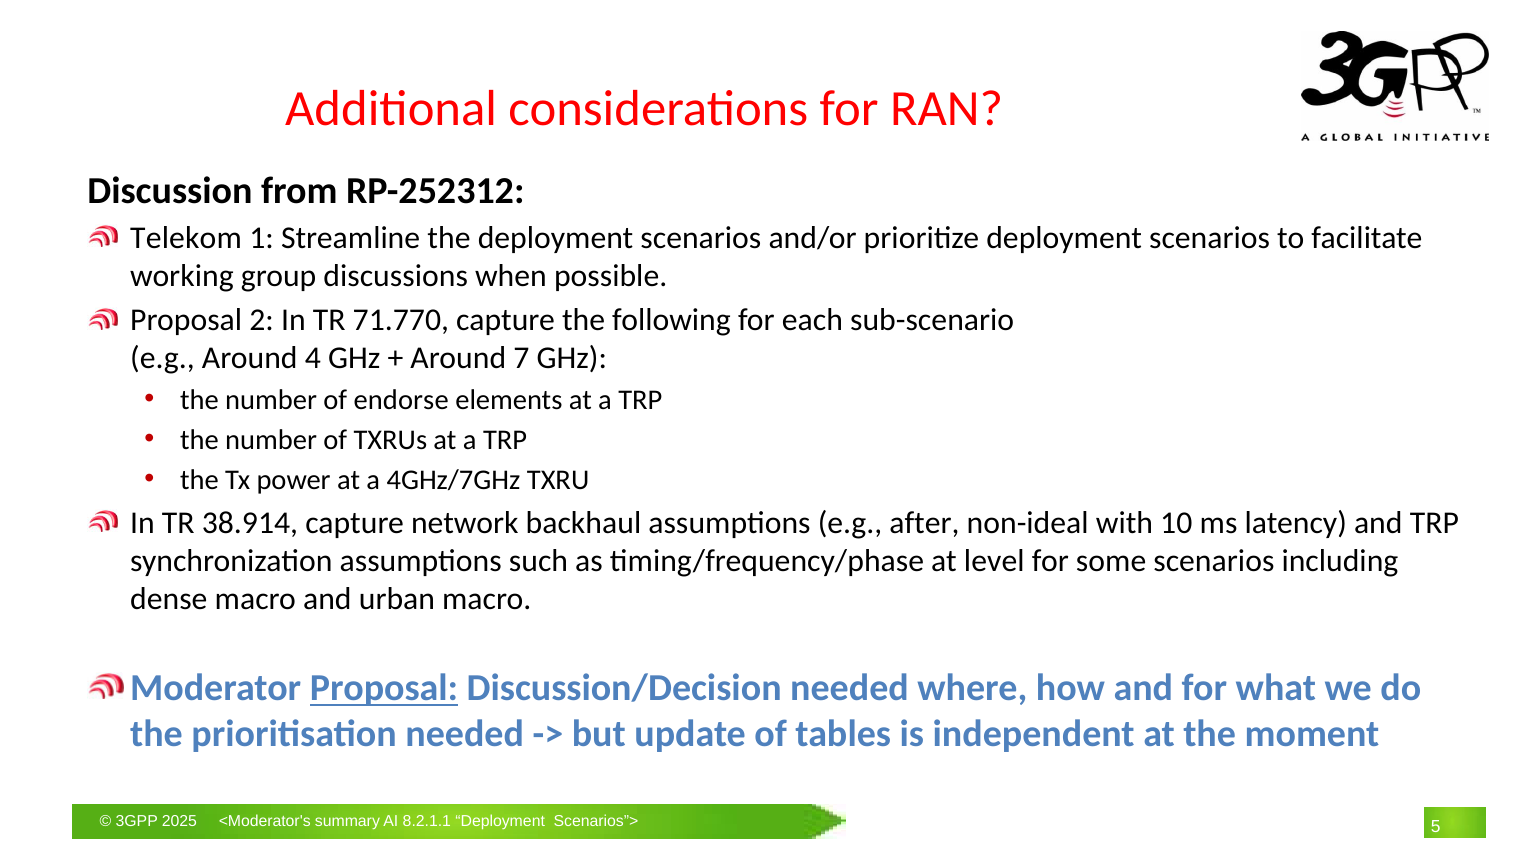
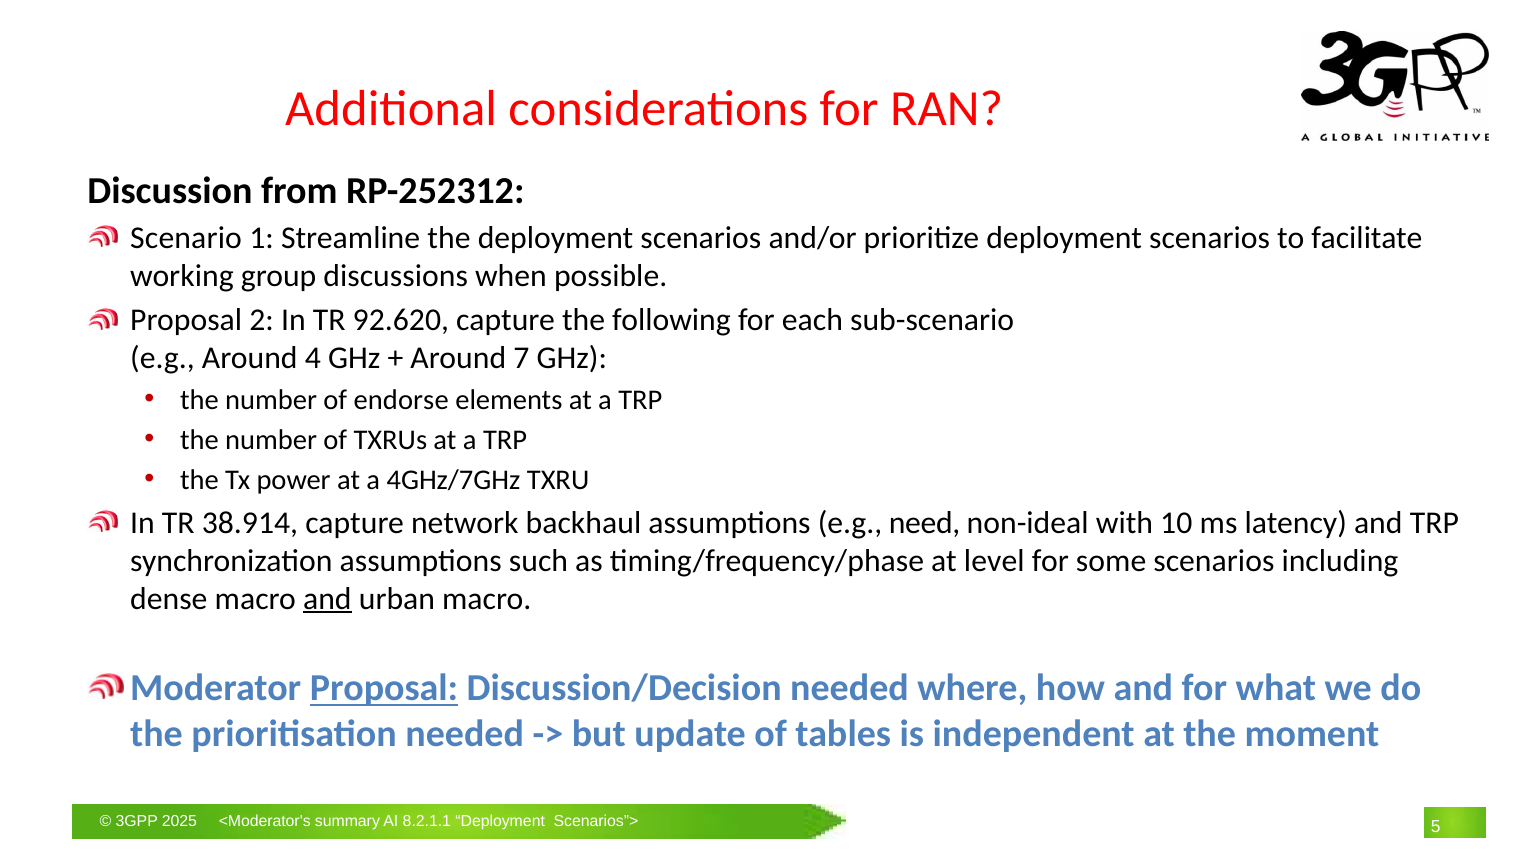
Telekom: Telekom -> Scenario (186, 238)
71.770: 71.770 -> 92.620 (401, 321)
after: after -> need (925, 523)
and underline: none -> present (327, 599)
